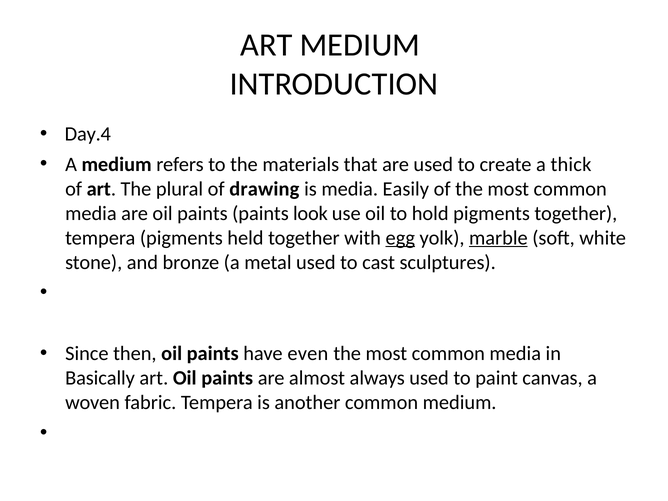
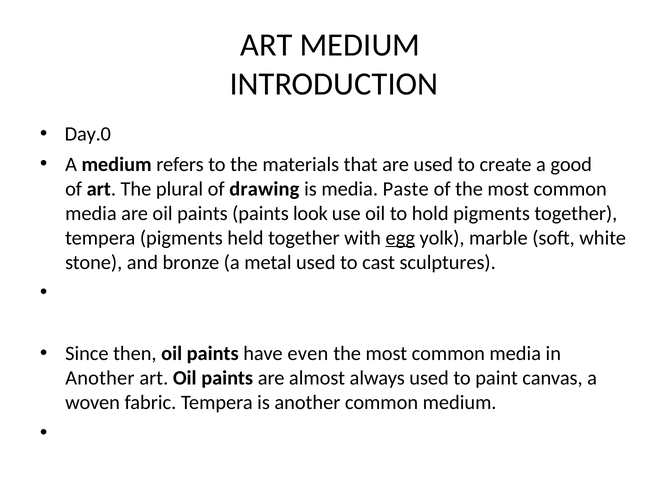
Day.4: Day.4 -> Day.0 (88, 134)
thick: thick -> good (571, 164)
Easily: Easily -> Paste (406, 189)
marble underline: present -> none (498, 238)
Basically: Basically -> Another (100, 378)
